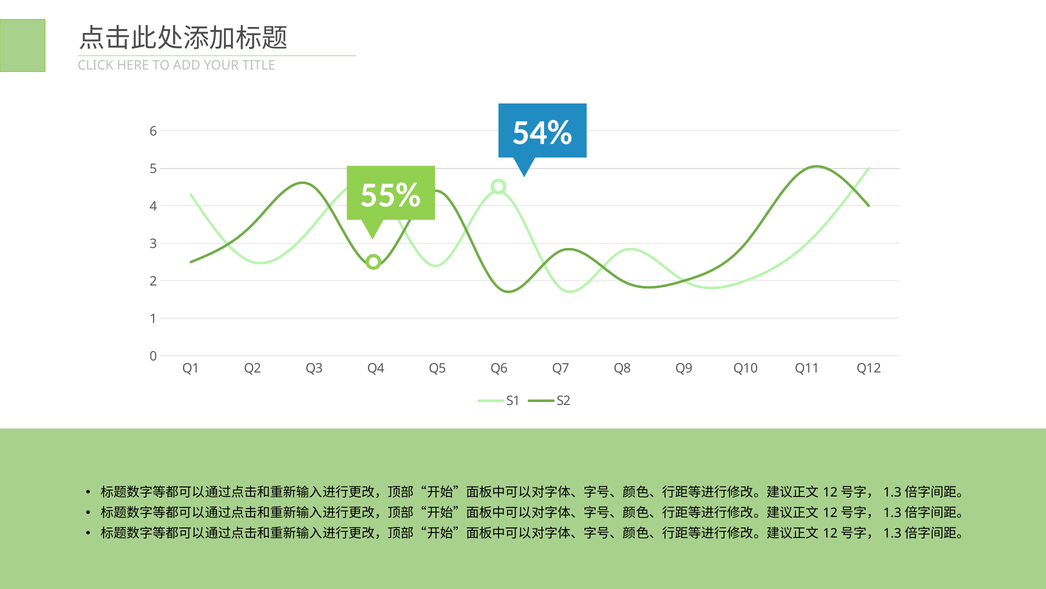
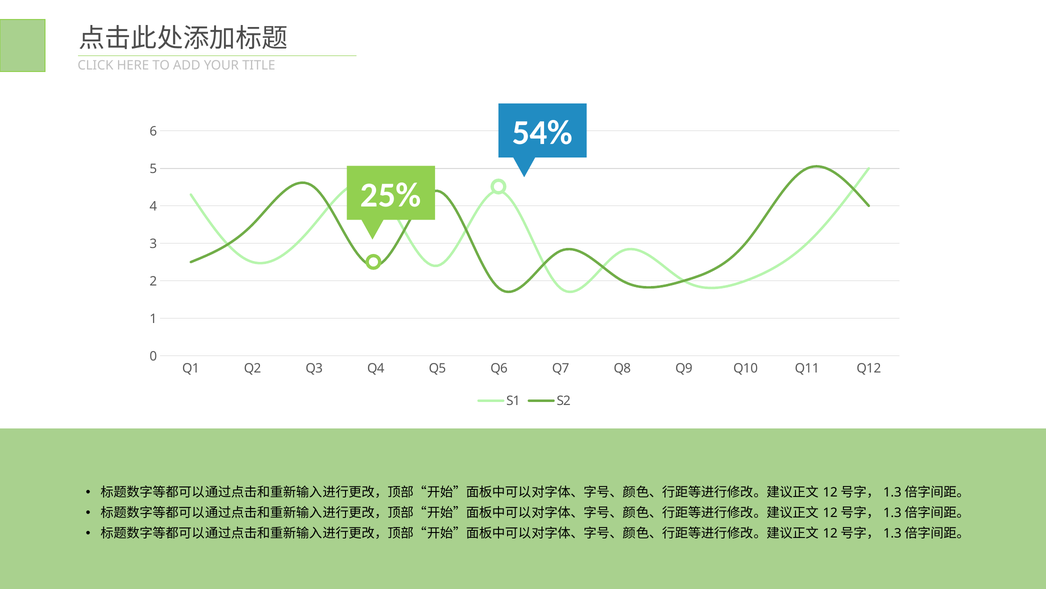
55%: 55% -> 25% (391, 195)
